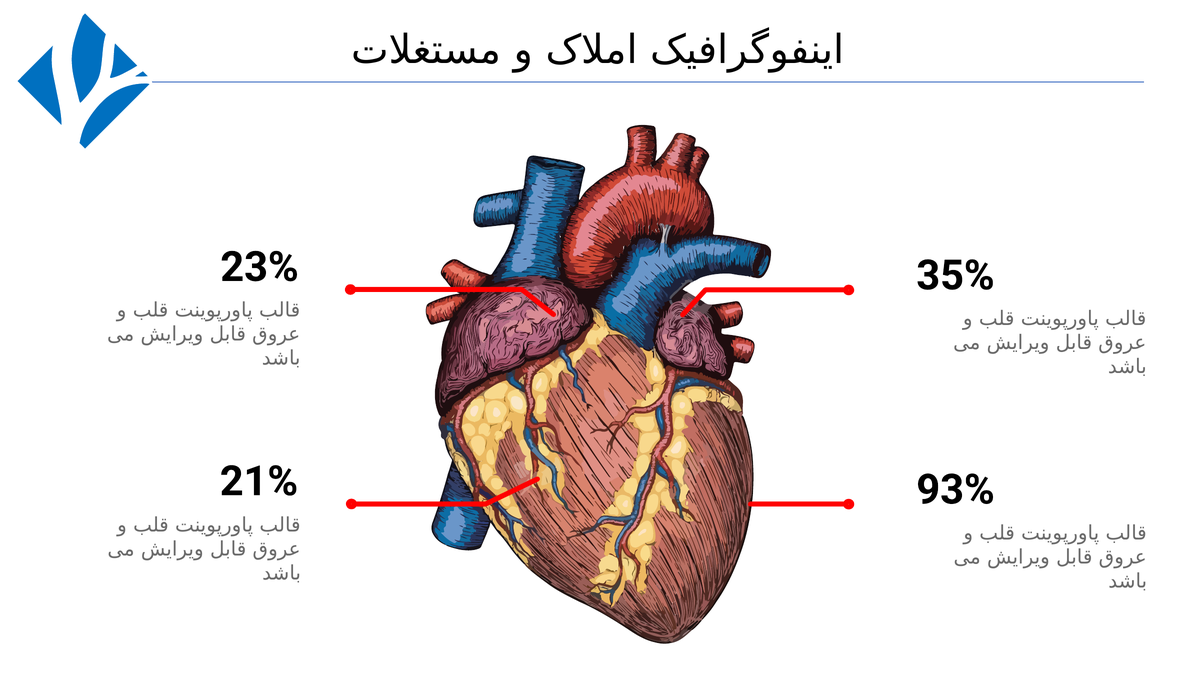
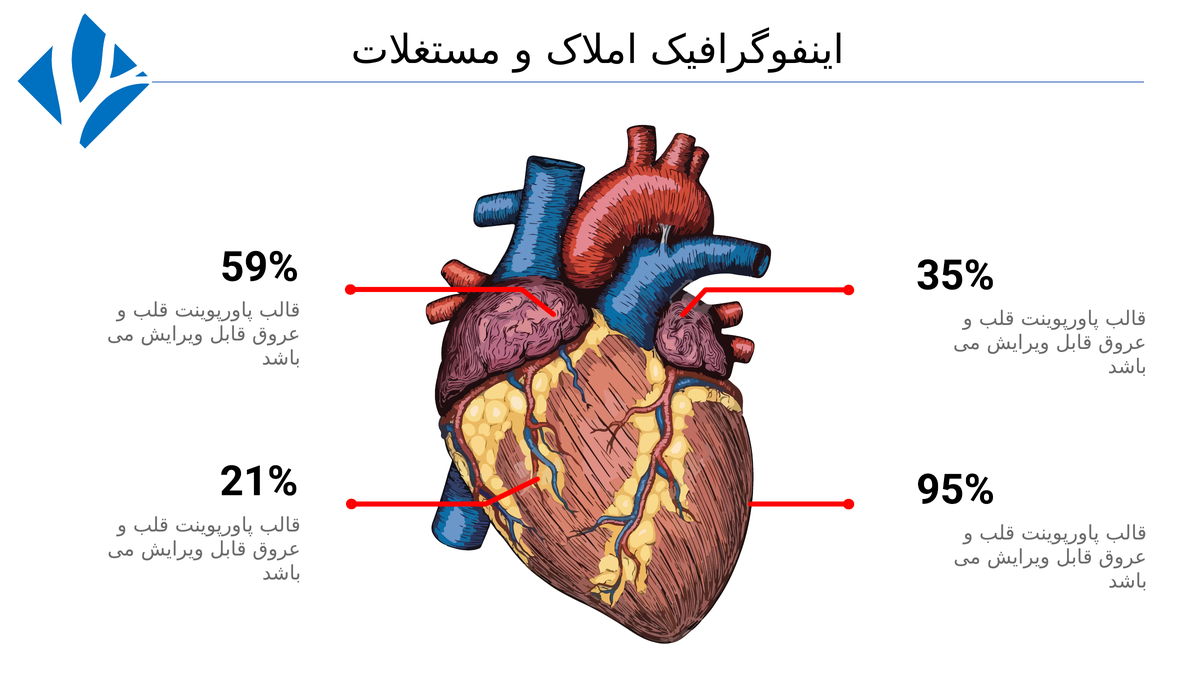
23%: 23% -> 59% (259, 267)
93%: 93% -> 95% (956, 489)
